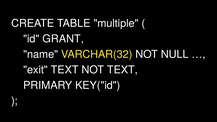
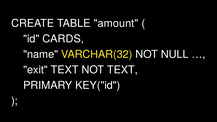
multiple: multiple -> amount (116, 23)
GRANT: GRANT -> CARDS (63, 39)
